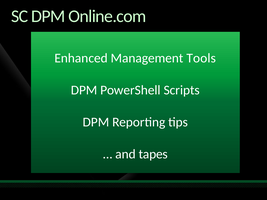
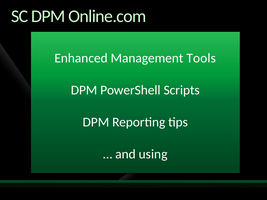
tapes: tapes -> using (153, 154)
